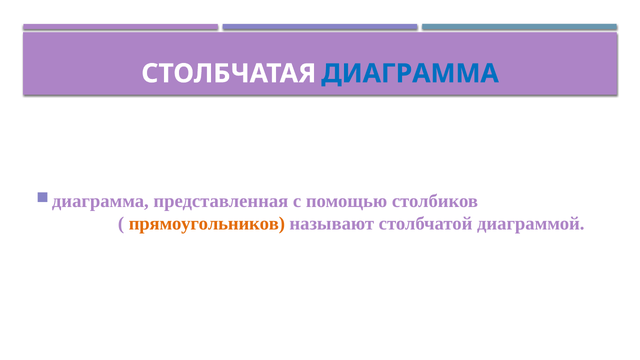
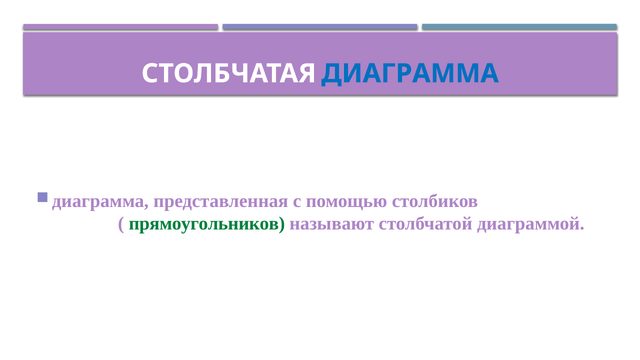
прямоугольников colour: orange -> green (207, 223)
